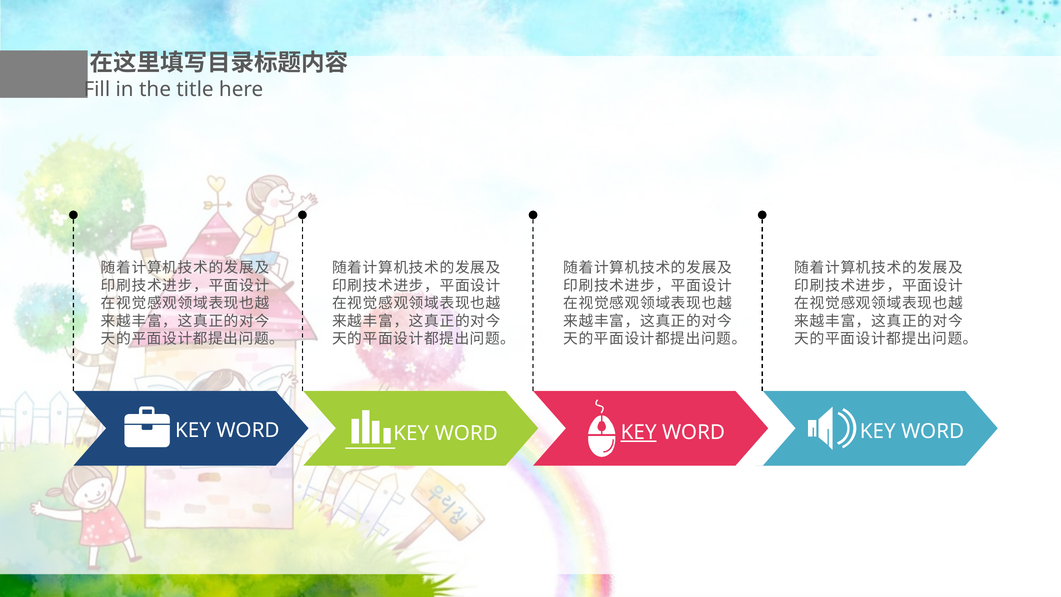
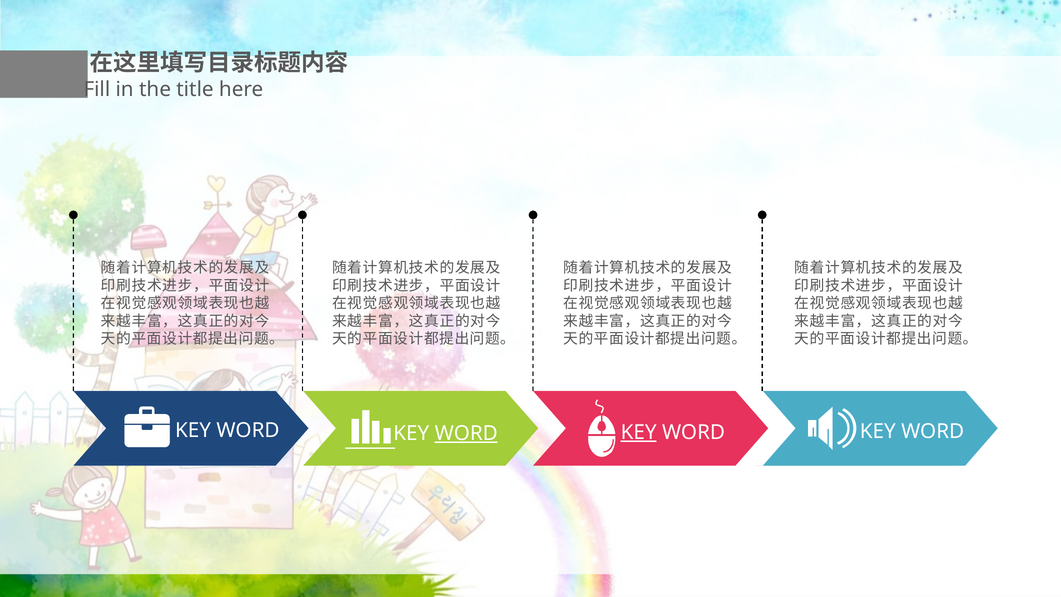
WORD underline: none -> present (466, 433)
